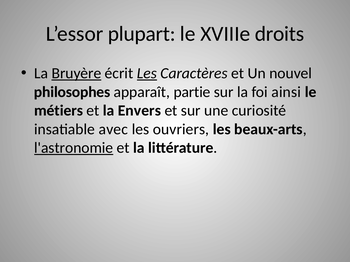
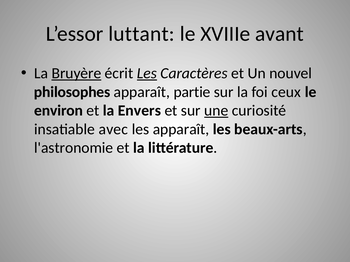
plupart: plupart -> luttant (141, 34)
droits: droits -> avant (279, 34)
ainsi: ainsi -> ceux (286, 92)
métiers: métiers -> environ (59, 111)
une underline: none -> present (216, 111)
les ouvriers: ouvriers -> apparaît (181, 129)
l'astronomie underline: present -> none (74, 148)
